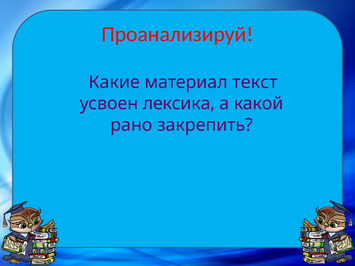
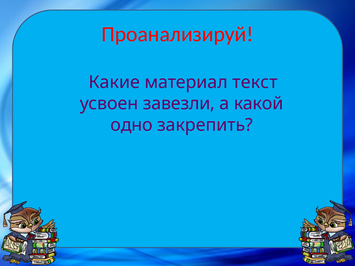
лексика: лексика -> завезли (179, 104)
рано: рано -> одно (131, 125)
